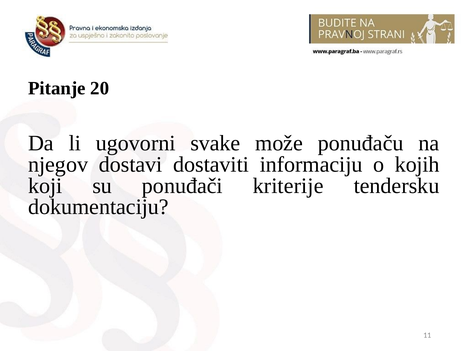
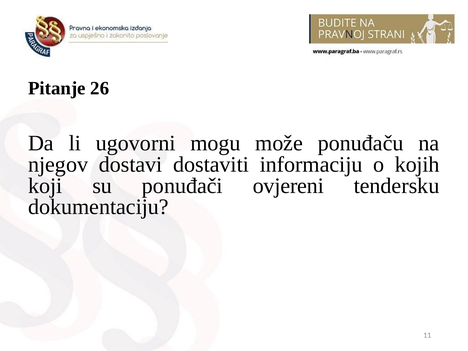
20: 20 -> 26 (100, 88)
svake: svake -> mogu (215, 143)
kriterije: kriterije -> ovjereni (288, 186)
